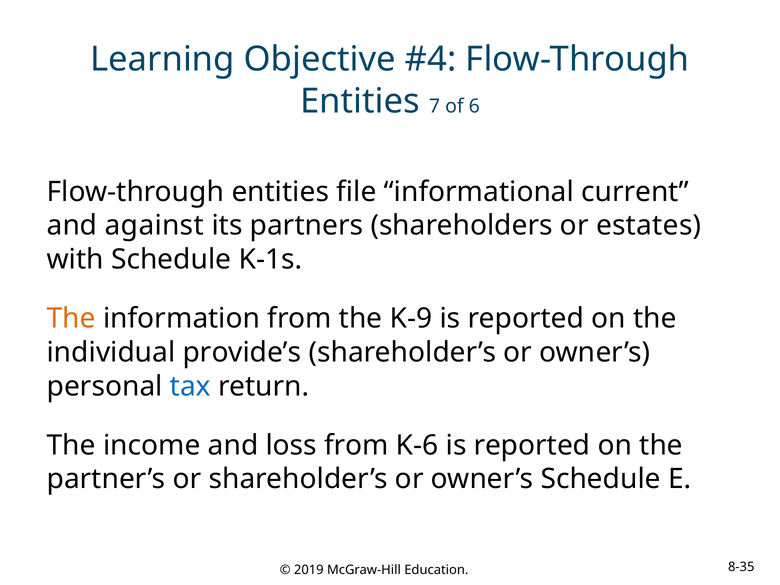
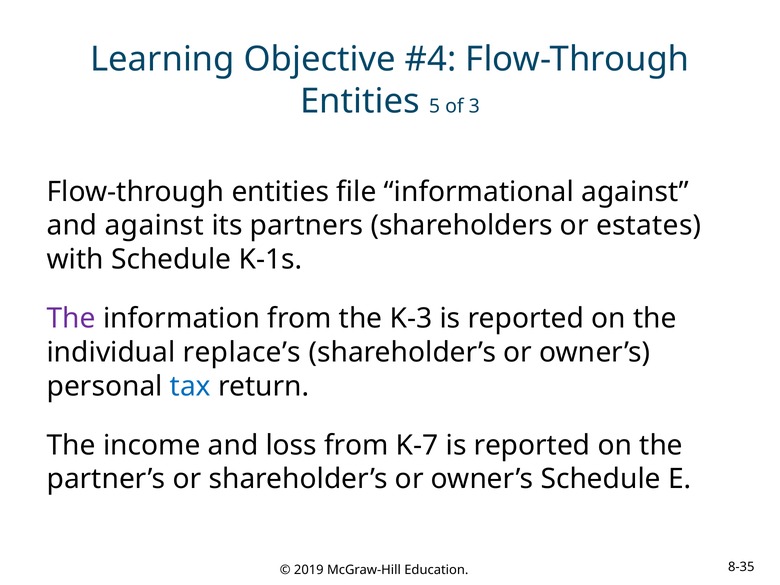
7: 7 -> 5 (435, 106)
6: 6 -> 3 (474, 106)
informational current: current -> against (635, 192)
The colour: orange -> purple (71, 319)
K-9: K-9 -> K-3 (411, 319)
provide’s: provide’s -> replace’s (242, 352)
K-6: K-6 -> K-7 (417, 445)
